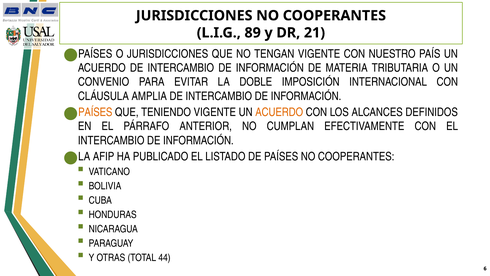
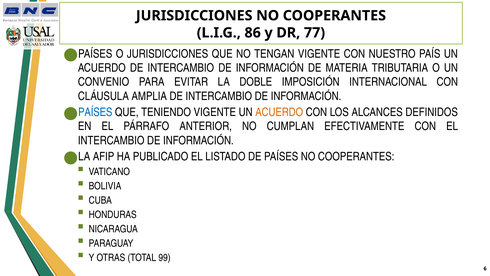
89: 89 -> 86 (253, 33)
21: 21 -> 77 (315, 33)
PAÍSES colour: orange -> blue (95, 112)
44: 44 -> 99 (164, 257)
